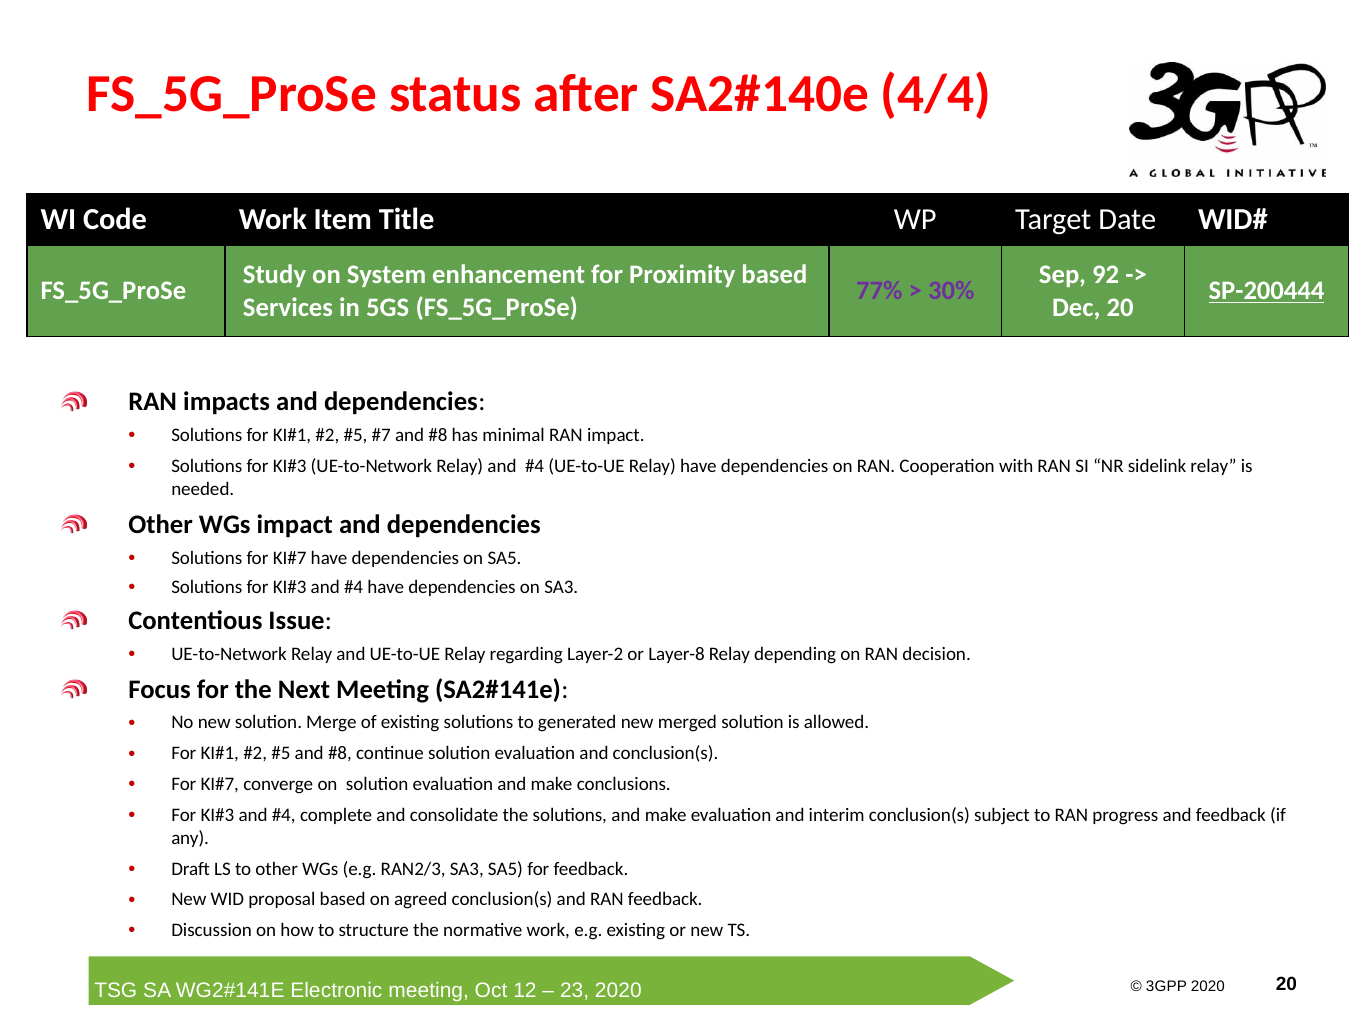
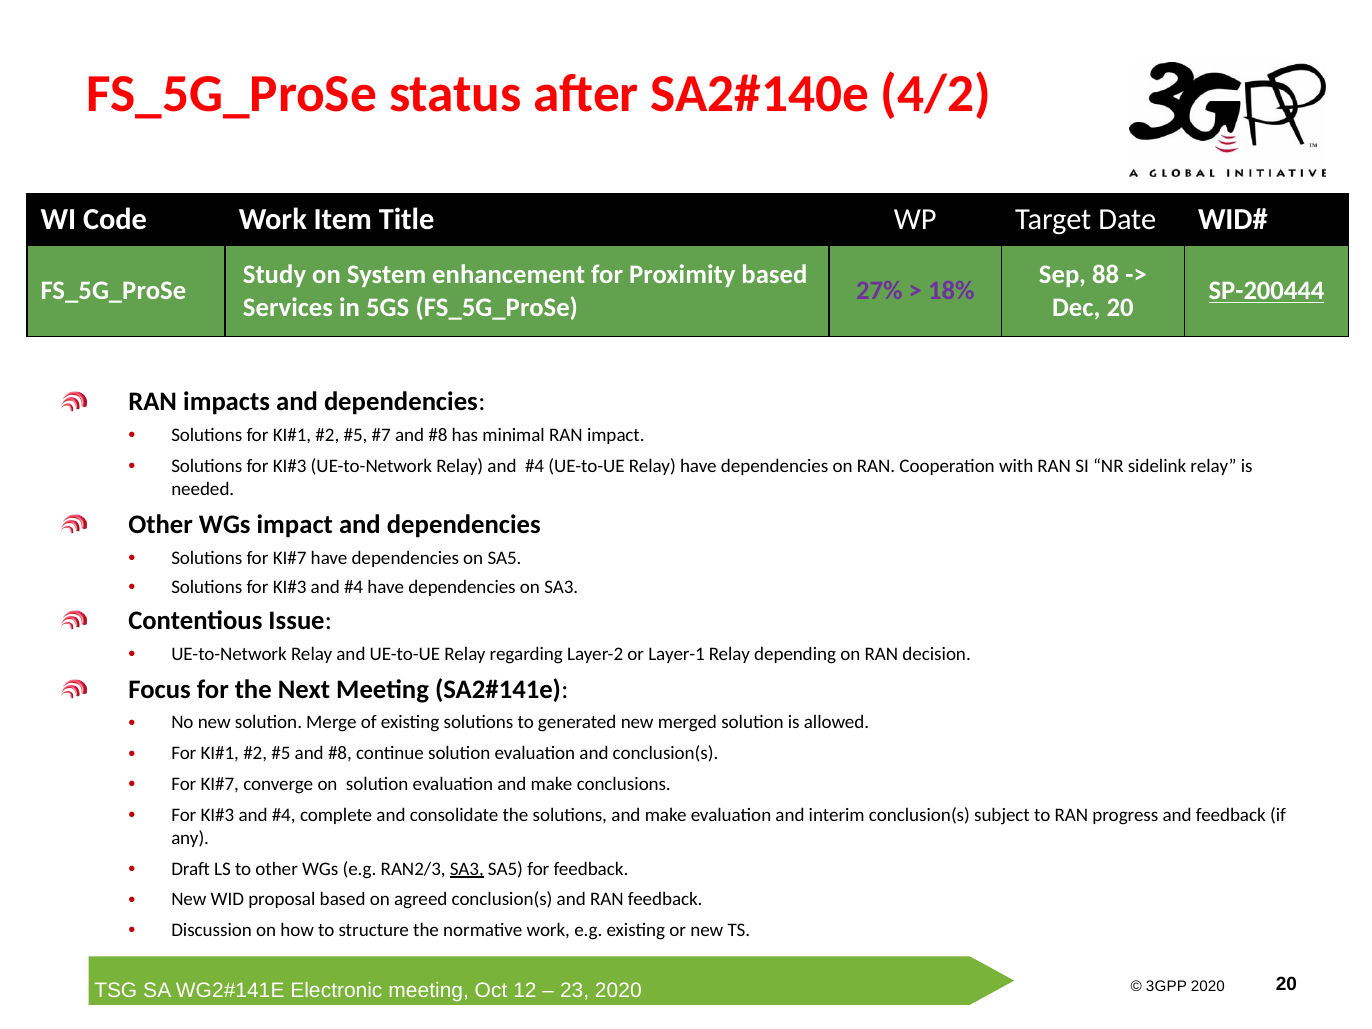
4/4: 4/4 -> 4/2 (936, 94)
92: 92 -> 88 (1106, 275)
77%: 77% -> 27% (879, 291)
30%: 30% -> 18% (951, 291)
Layer-8: Layer-8 -> Layer-1 (677, 654)
SA3 underline: none -> present (467, 869)
